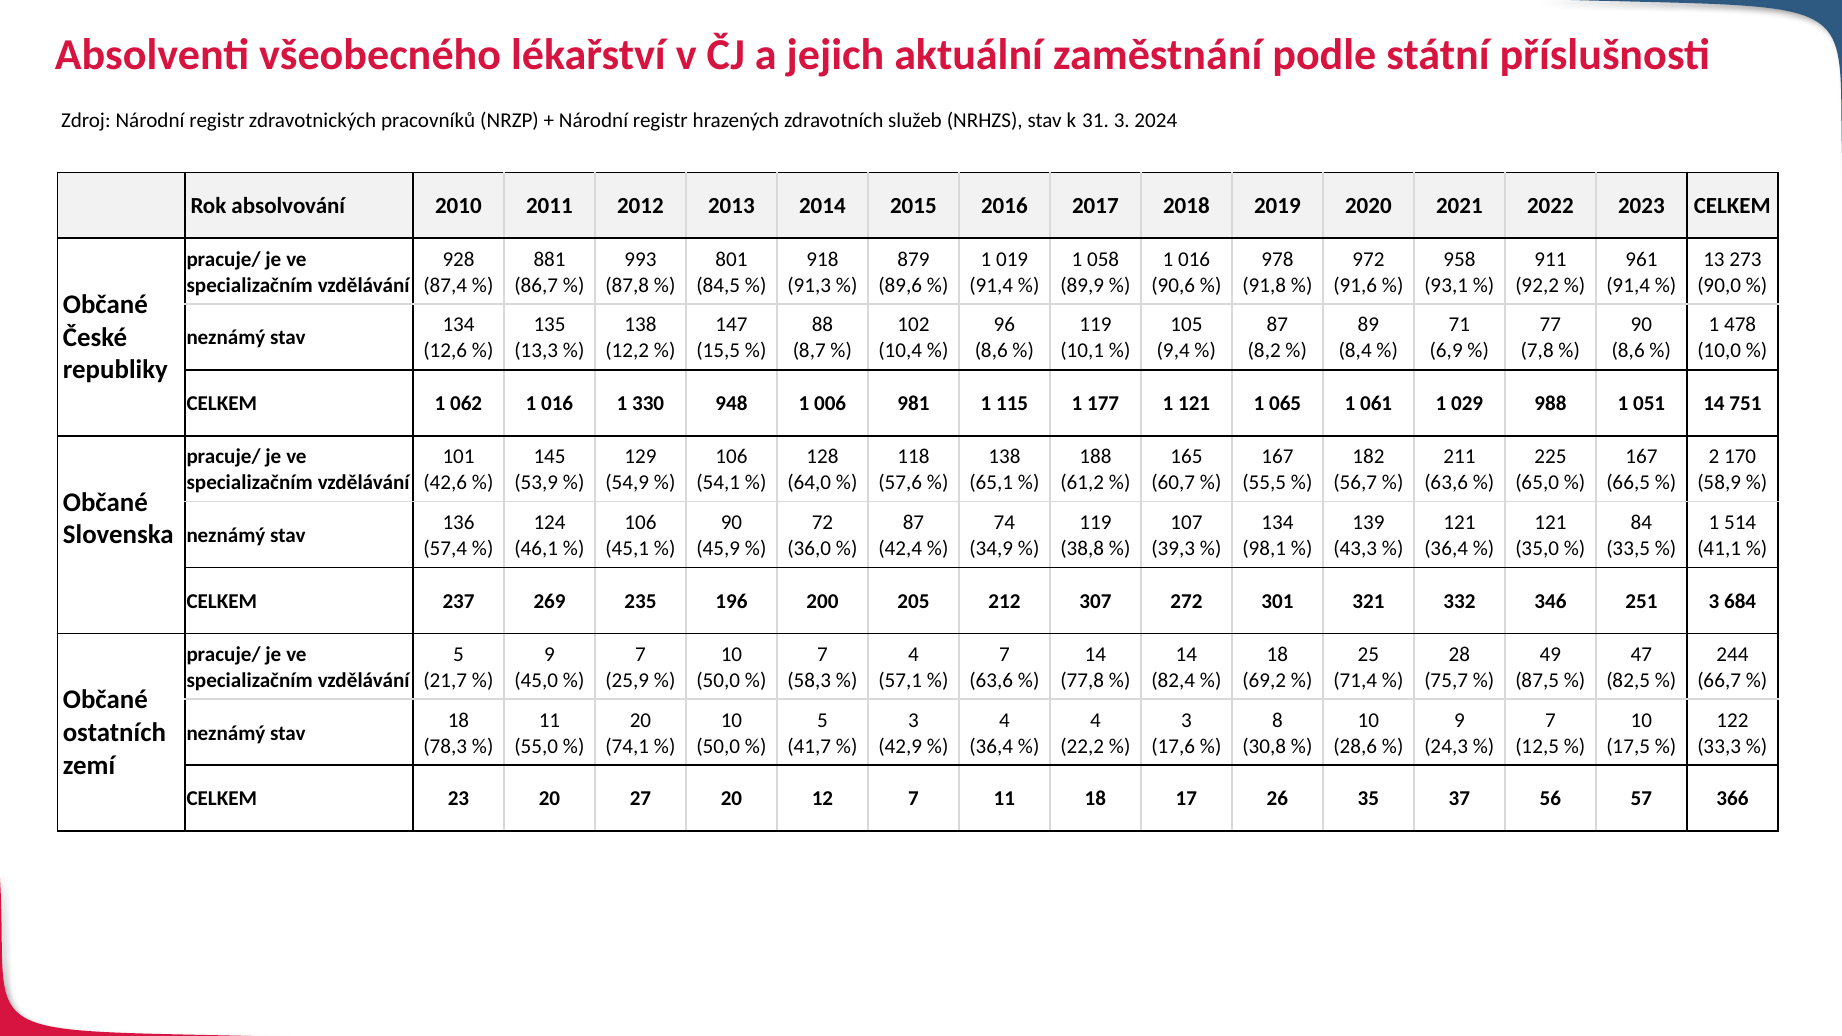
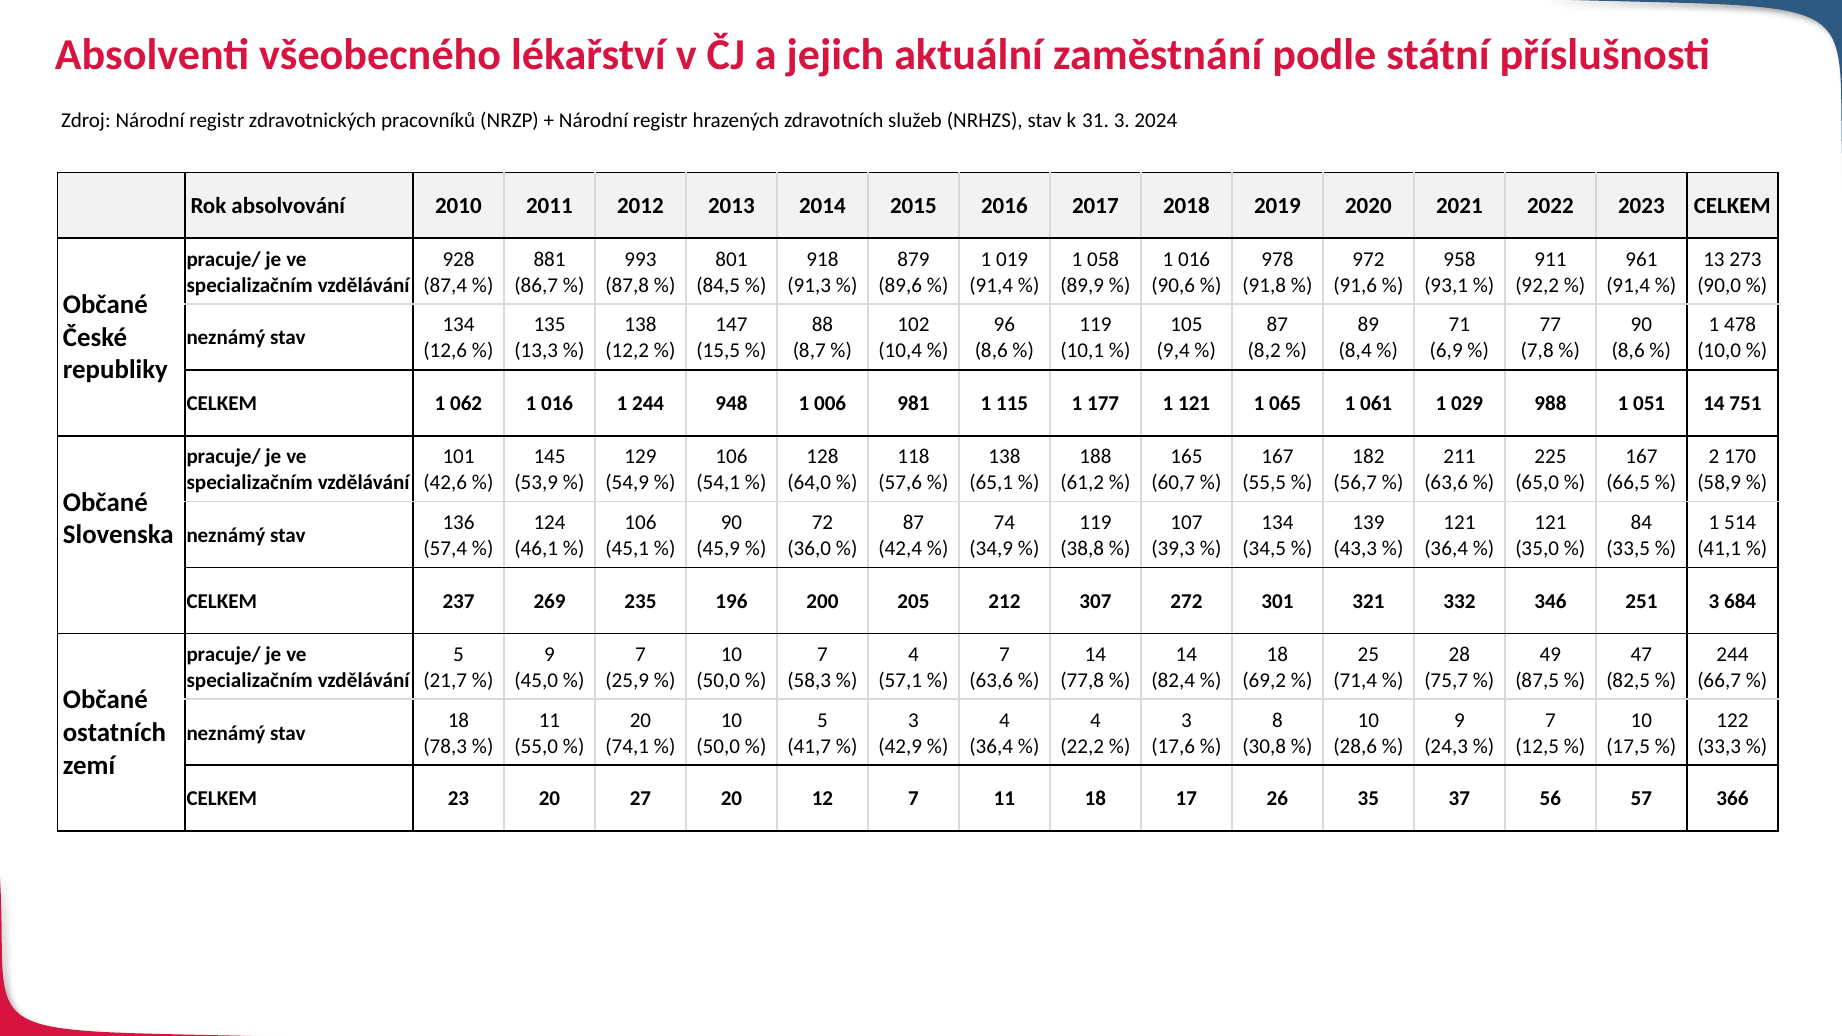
1 330: 330 -> 244 (648, 404)
98,1: 98,1 -> 34,5 (1264, 549)
